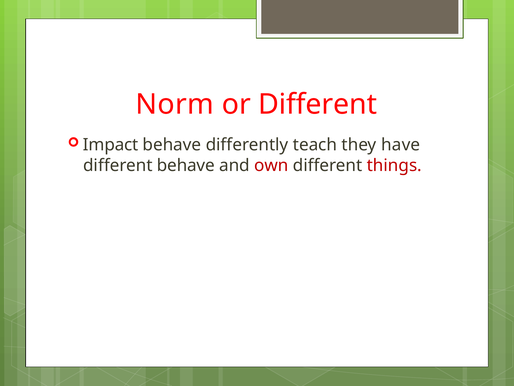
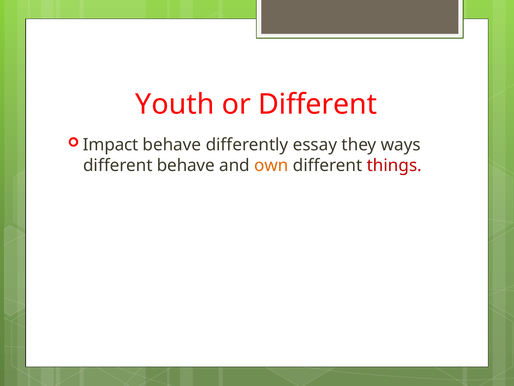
Norm: Norm -> Youth (175, 104)
teach: teach -> essay (315, 145)
have: have -> ways (401, 145)
own colour: red -> orange (271, 165)
